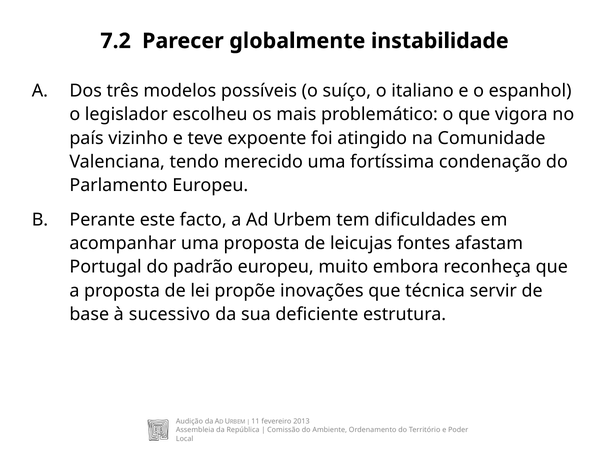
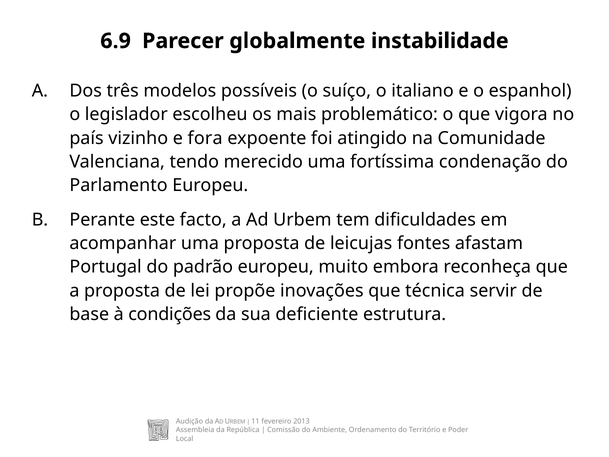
7.2: 7.2 -> 6.9 (116, 41)
teve: teve -> fora (205, 138)
sucessivo: sucessivo -> condições (170, 314)
